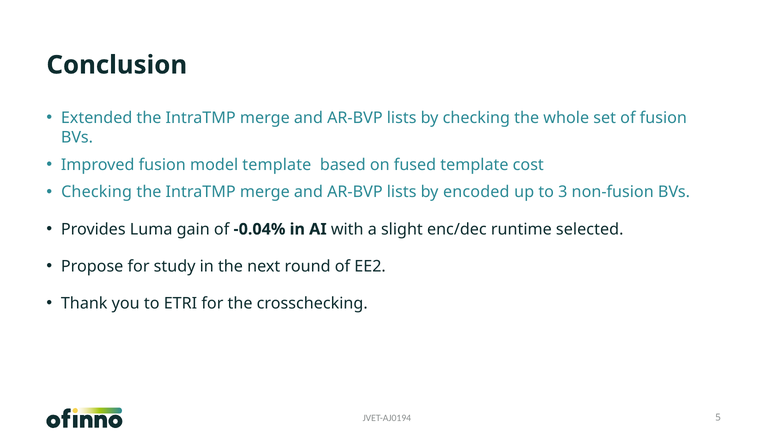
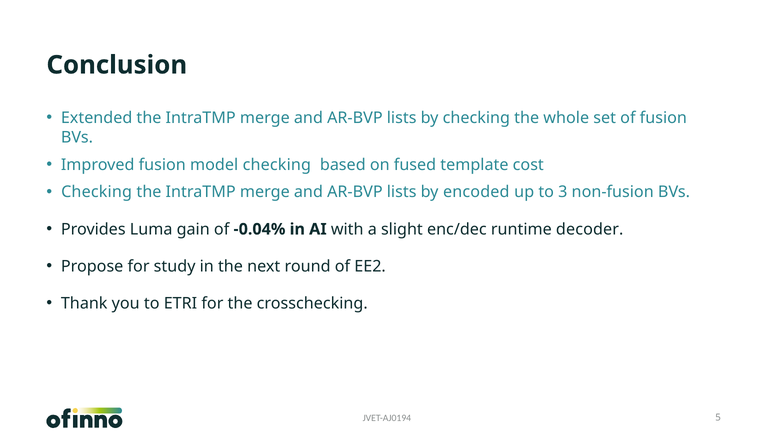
model template: template -> checking (277, 165)
selected: selected -> decoder (590, 229)
